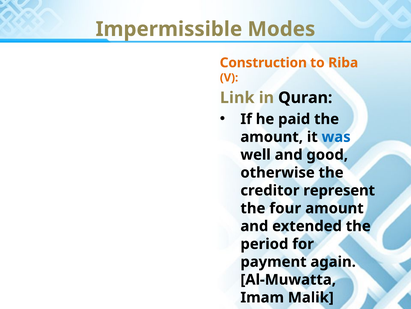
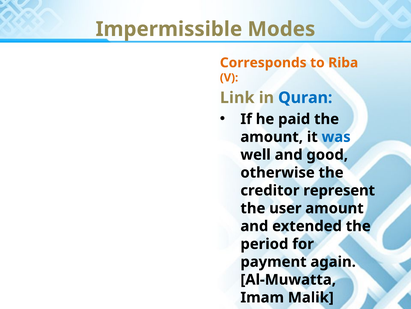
Construction: Construction -> Corresponds (263, 63)
Quran colour: black -> blue (305, 97)
four: four -> user (285, 208)
